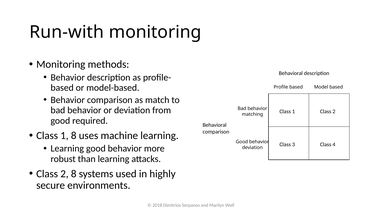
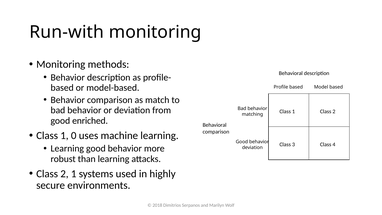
required: required -> enriched (90, 121)
1 8: 8 -> 0 (74, 135)
2 8: 8 -> 1 (74, 174)
